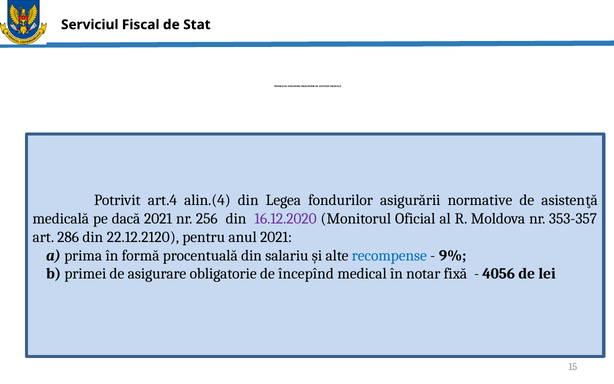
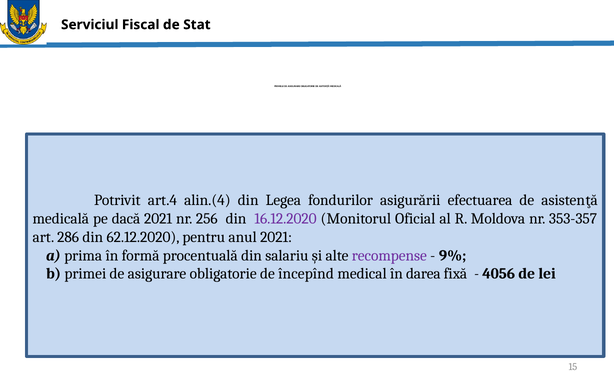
normative: normative -> efectuarea (480, 200)
22.12.2120: 22.12.2120 -> 62.12.2020 (143, 237)
recompense colour: blue -> purple (389, 255)
notar: notar -> darea (423, 274)
